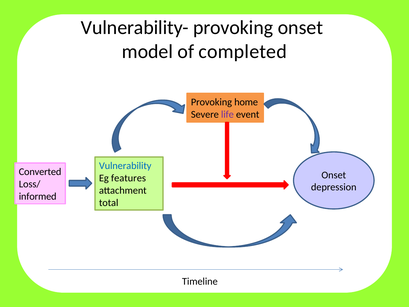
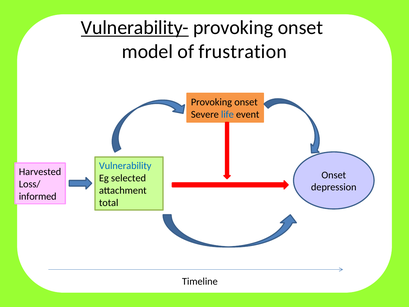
Vulnerability- underline: none -> present (135, 28)
completed: completed -> frustration (243, 52)
home: home -> onset (246, 102)
life colour: purple -> blue (227, 114)
Converted: Converted -> Harvested (40, 172)
features: features -> selected (129, 178)
